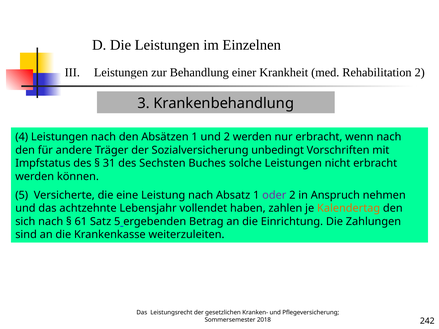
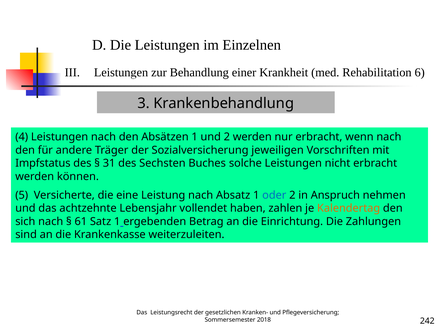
Rehabilitation 2: 2 -> 6 (420, 73)
unbedingt: unbedingt -> jeweiligen (278, 150)
oder colour: purple -> blue (274, 195)
Satz 5: 5 -> 1 (117, 222)
